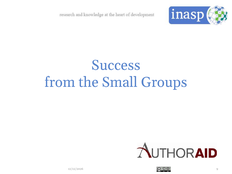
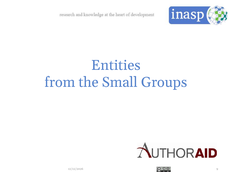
Success: Success -> Entities (116, 65)
